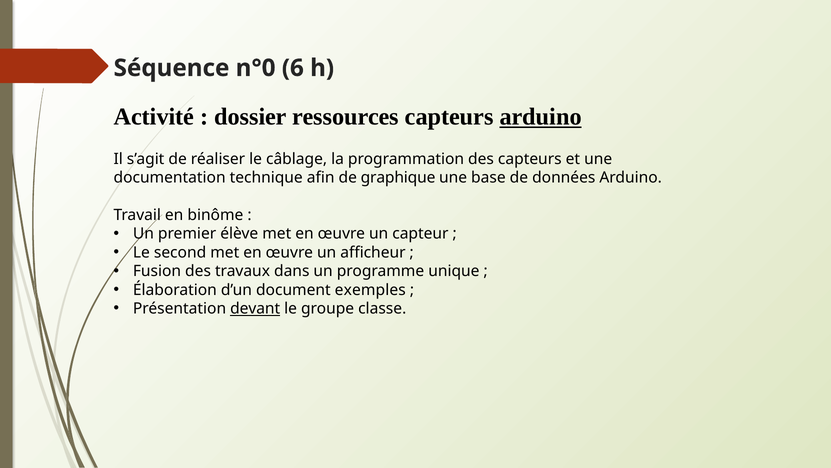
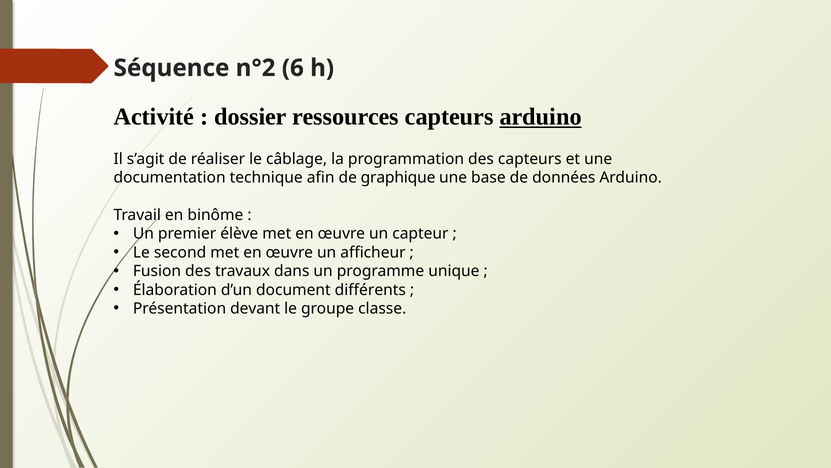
n°0: n°0 -> n°2 (256, 68)
exemples: exemples -> différents (370, 290)
devant underline: present -> none (255, 308)
